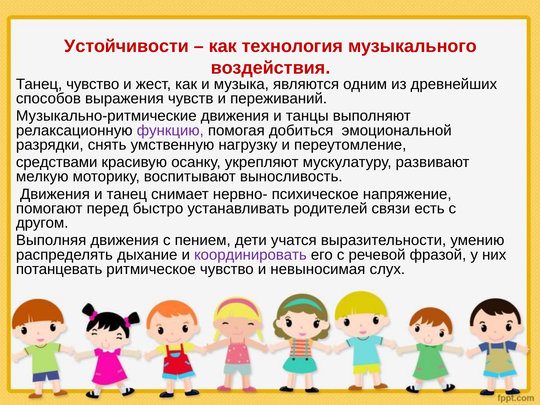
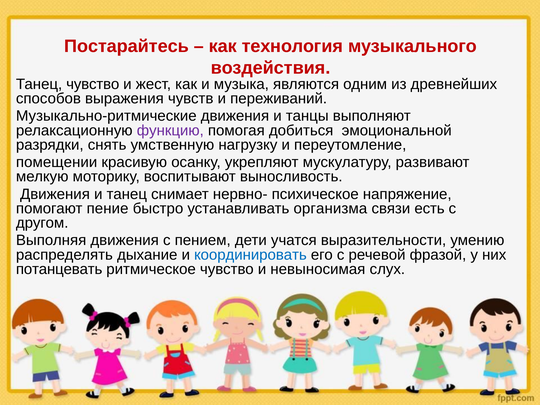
Устойчивости: Устойчивости -> Постарайтесь (127, 46)
средствами: средствами -> помещении (57, 162)
перед: перед -> пение (108, 208)
родителей: родителей -> организма (330, 208)
координировать colour: purple -> blue (250, 255)
